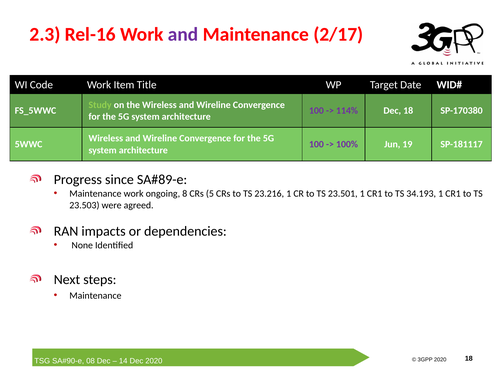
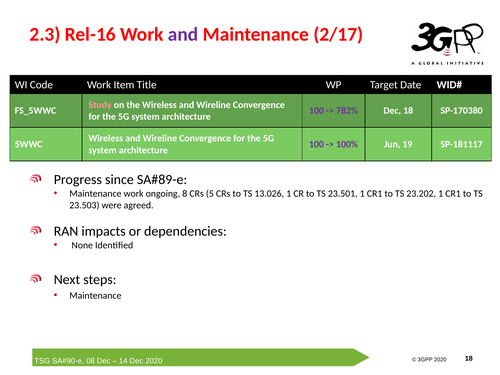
Study colour: light green -> pink (100, 105)
114%: 114% -> 782% (347, 111)
23.216: 23.216 -> 13.026 (269, 193)
34.193: 34.193 -> 23.202 (421, 193)
